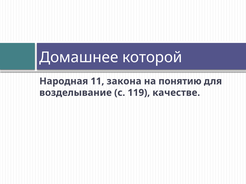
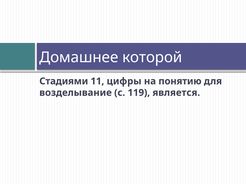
Народная: Народная -> Стадиями (64, 81)
закона: закона -> цифры (124, 81)
качестве: качестве -> является (176, 93)
